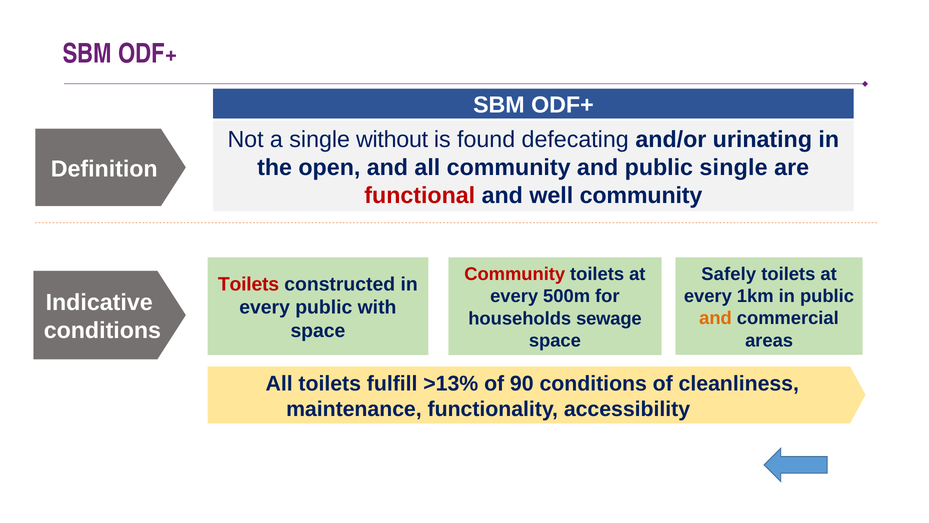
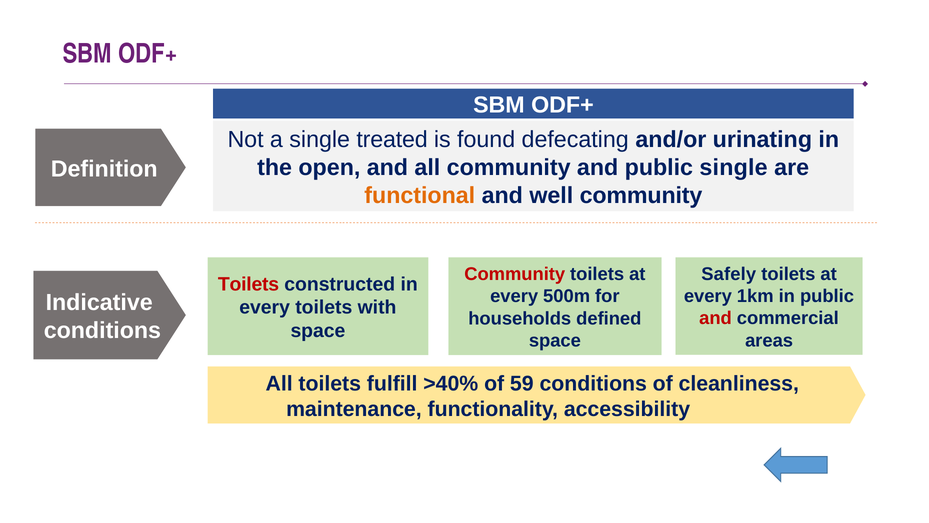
without: without -> treated (392, 140)
functional colour: red -> orange (420, 195)
every public: public -> toilets (324, 307)
and colour: orange -> red (716, 318)
sewage: sewage -> defined (609, 318)
>13%: >13% -> >40% (451, 383)
90: 90 -> 59 (522, 383)
